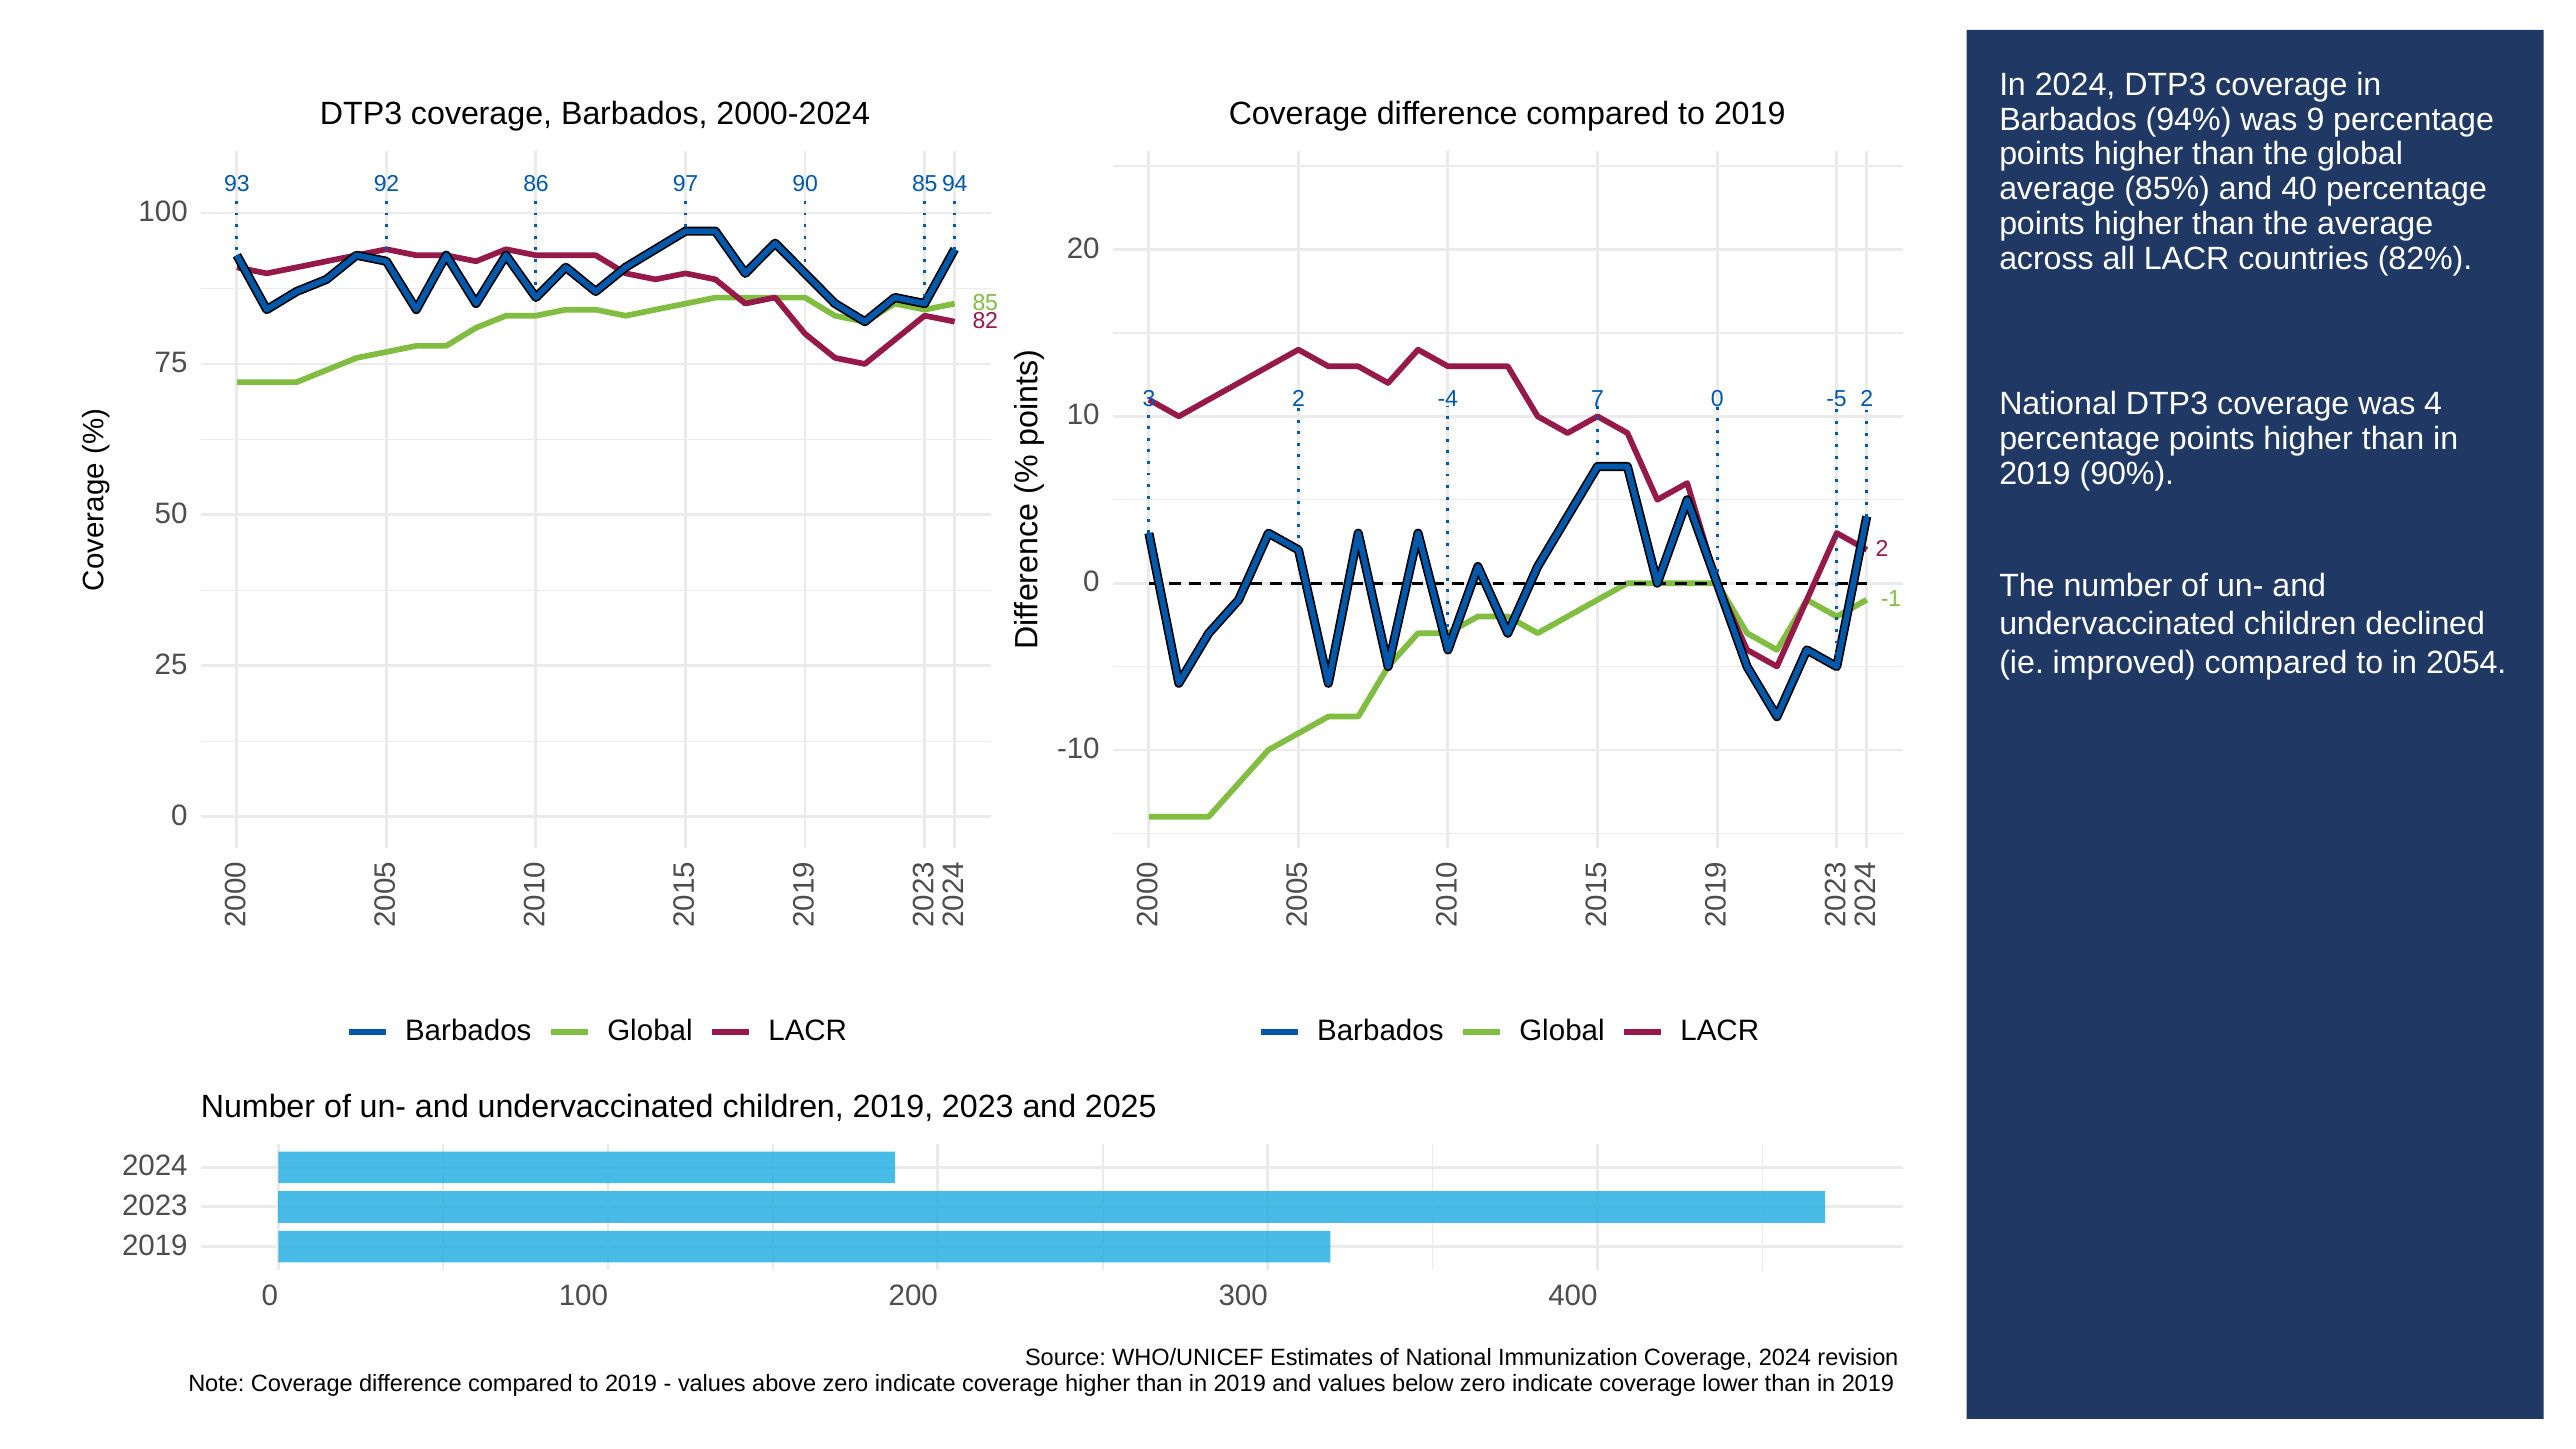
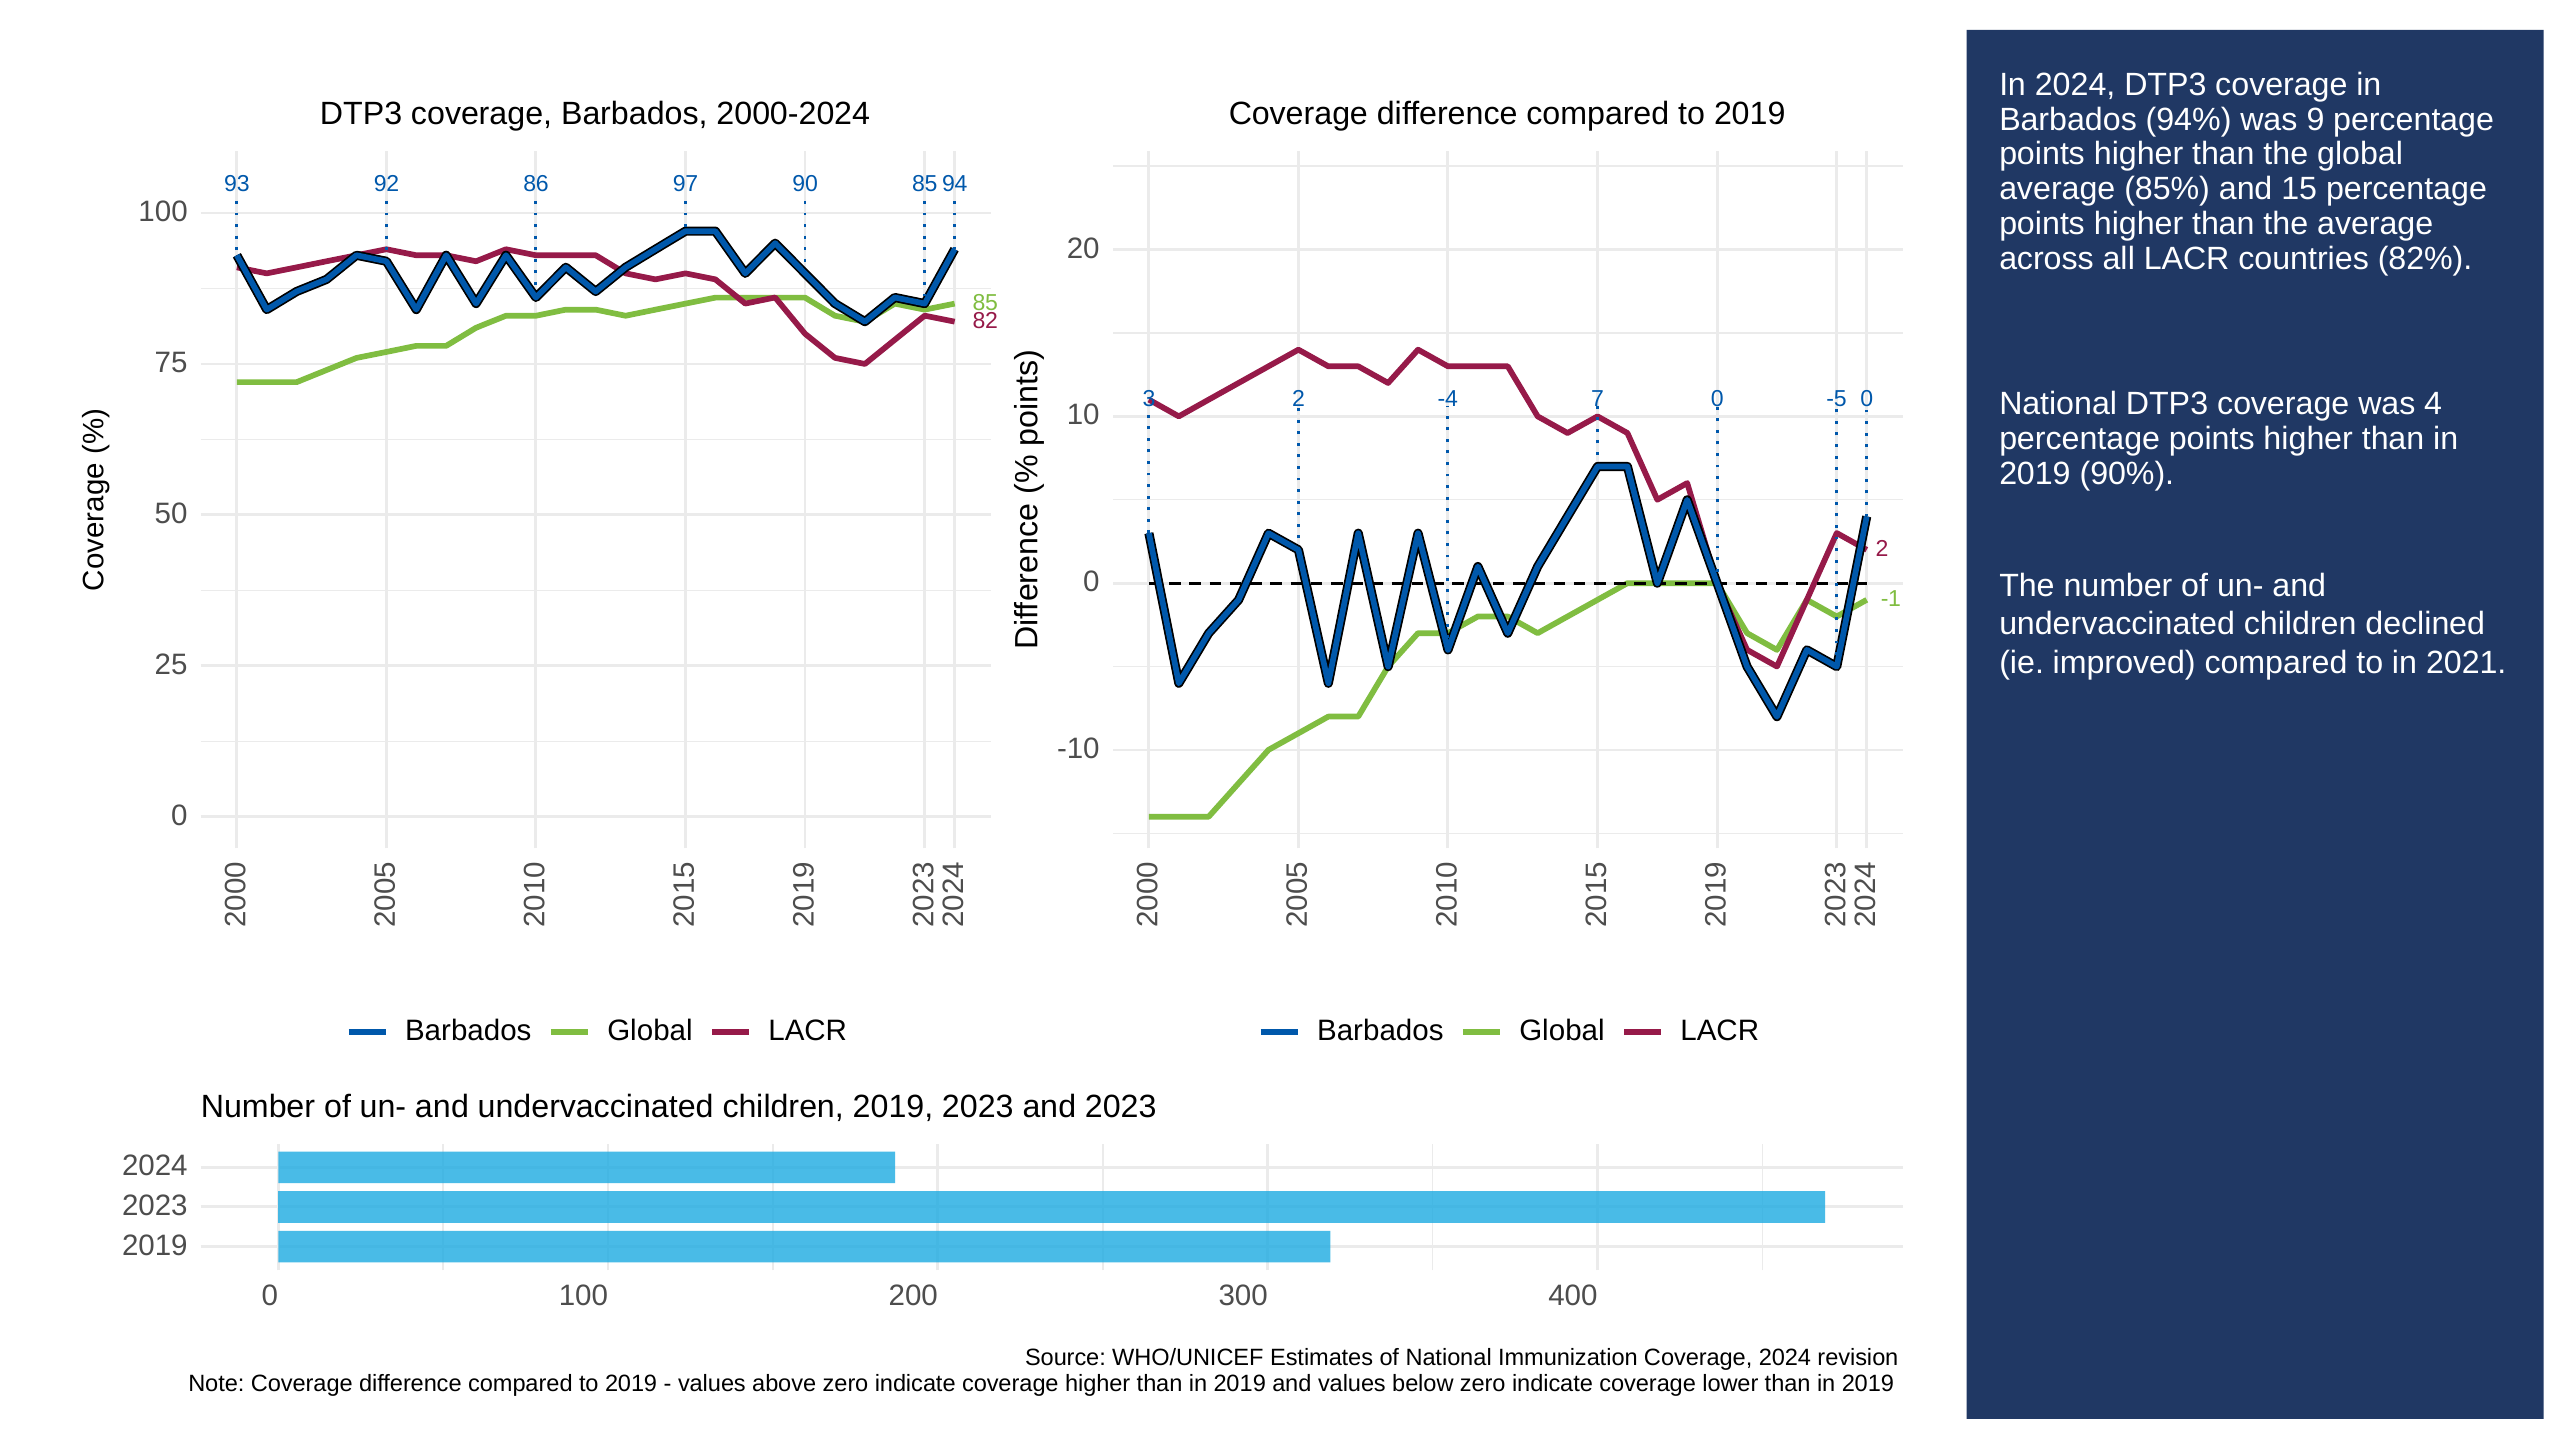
40: 40 -> 15 (2299, 189)
-5 2: 2 -> 0 (1867, 399)
2054: 2054 -> 2021 (2466, 663)
and 2025: 2025 -> 2023 (1121, 1107)
